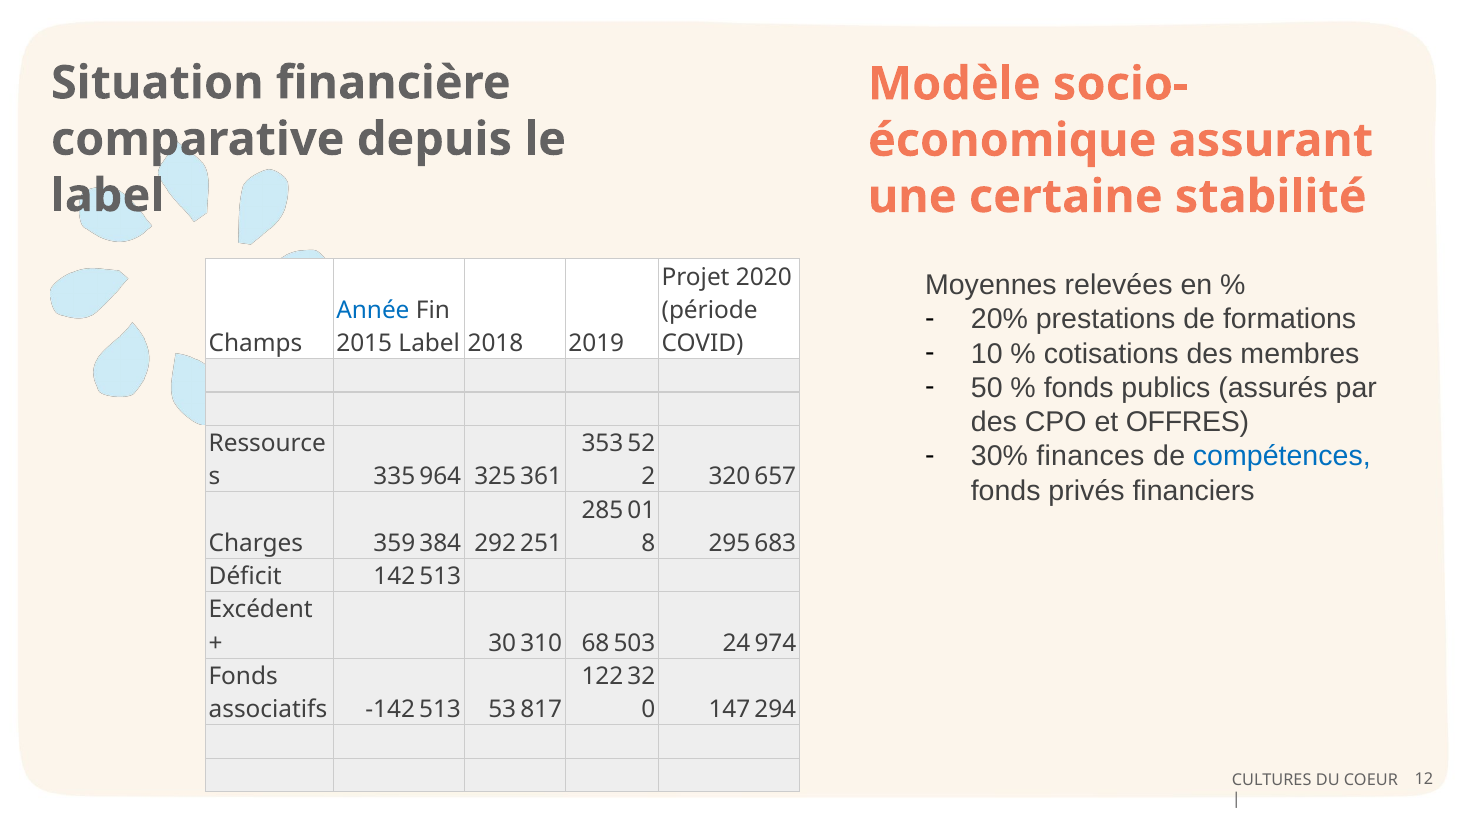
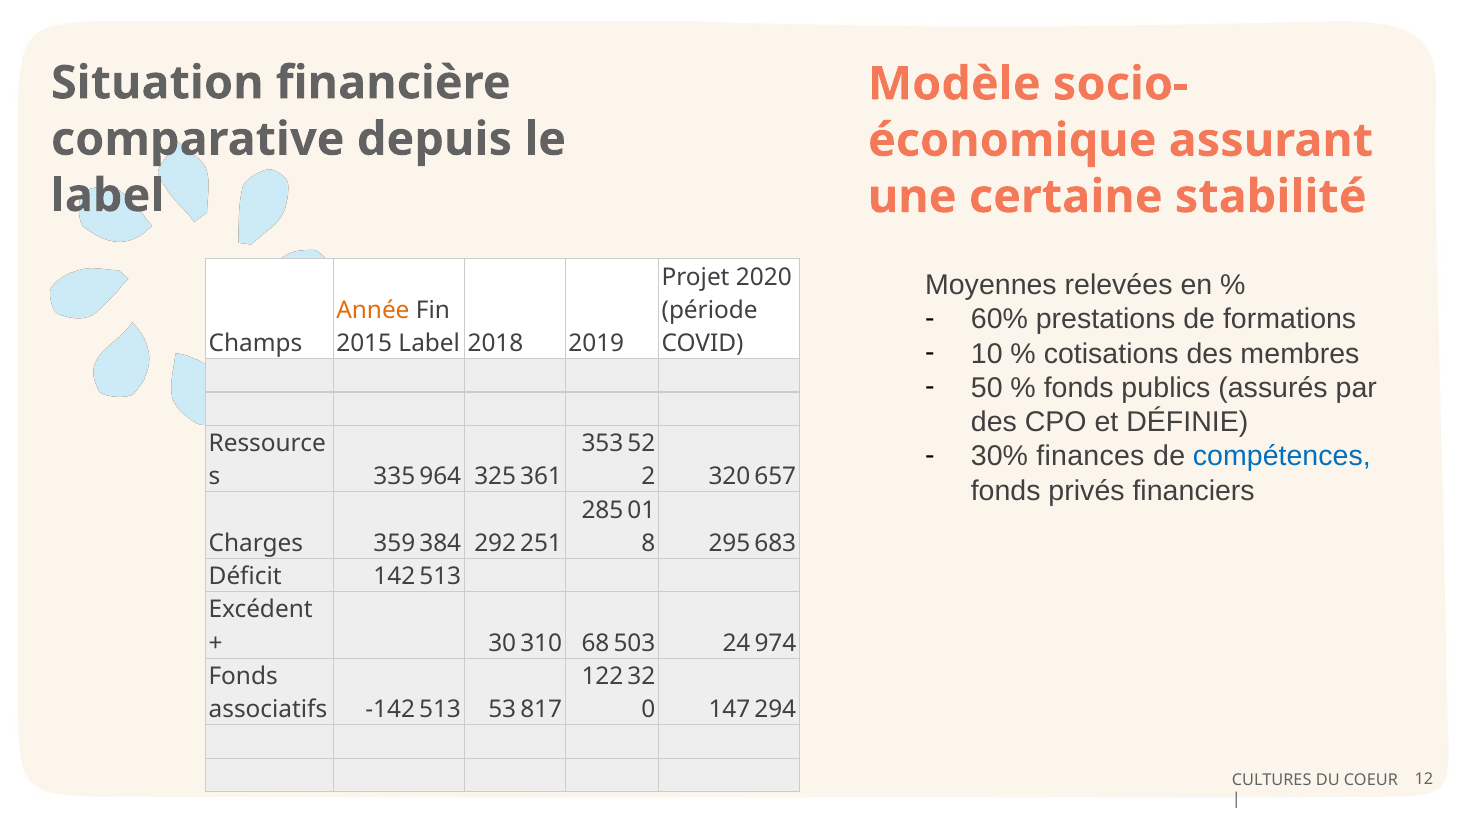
Année colour: blue -> orange (373, 310)
20%: 20% -> 60% (999, 319)
OFFRES: OFFRES -> DÉFINIE (1187, 422)
